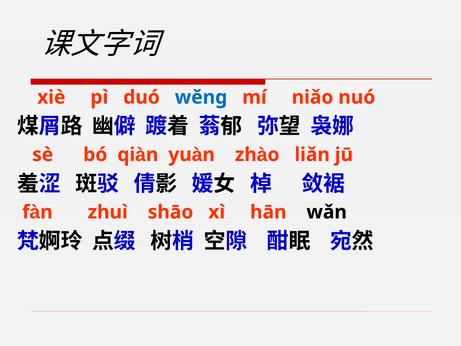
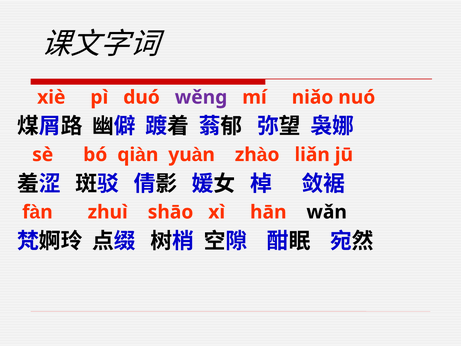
wěng colour: blue -> purple (201, 97)
